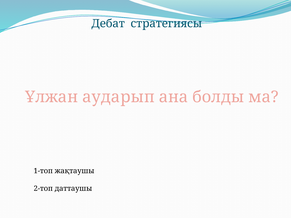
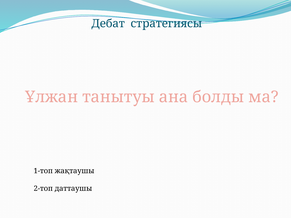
аударып: аударып -> танытуы (119, 97)
